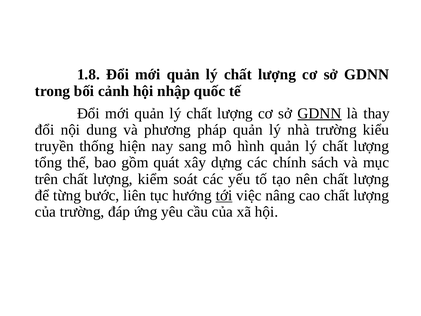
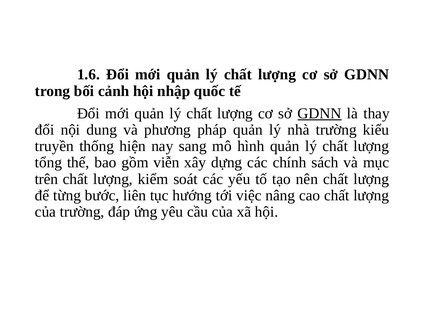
1.8: 1.8 -> 1.6 (88, 75)
quát: quát -> viễn (166, 162)
tới underline: present -> none (224, 195)
